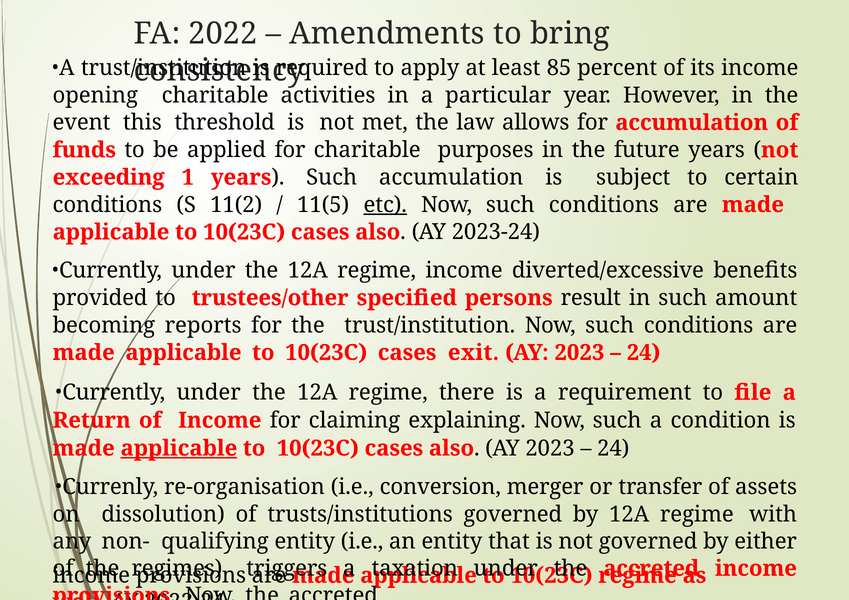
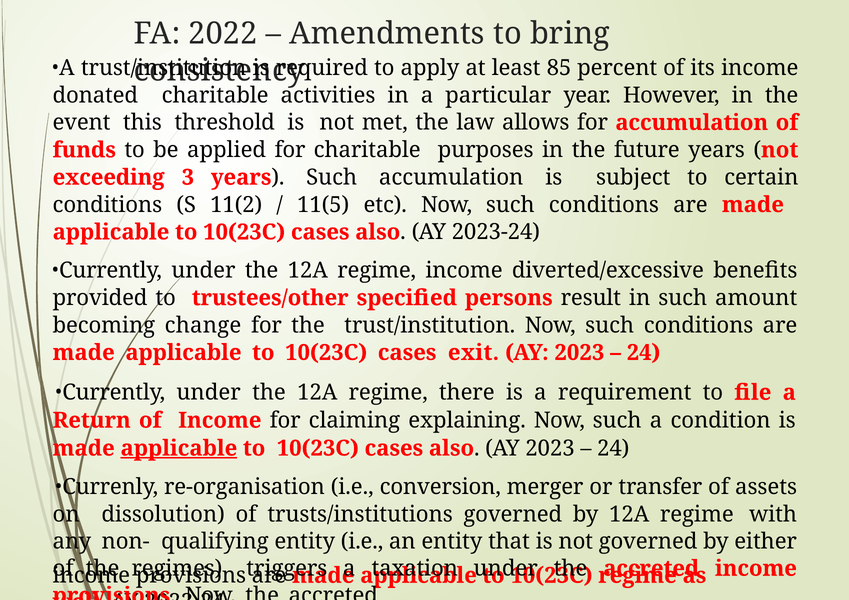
opening: opening -> donated (95, 95)
1: 1 -> 3 (188, 178)
etc underline: present -> none (385, 205)
reports: reports -> change (203, 326)
